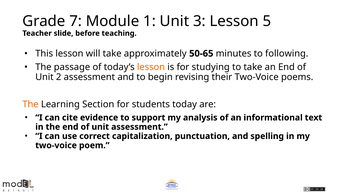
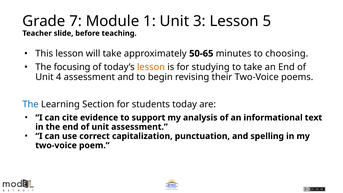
following: following -> choosing (287, 54)
passage: passage -> focusing (72, 67)
2: 2 -> 4 (59, 77)
The colour: orange -> blue (31, 104)
